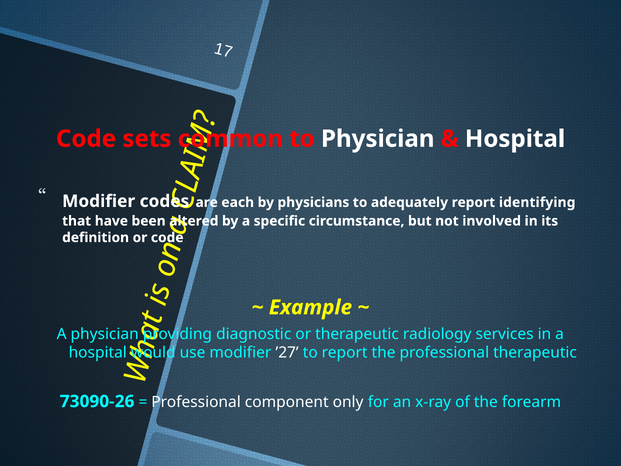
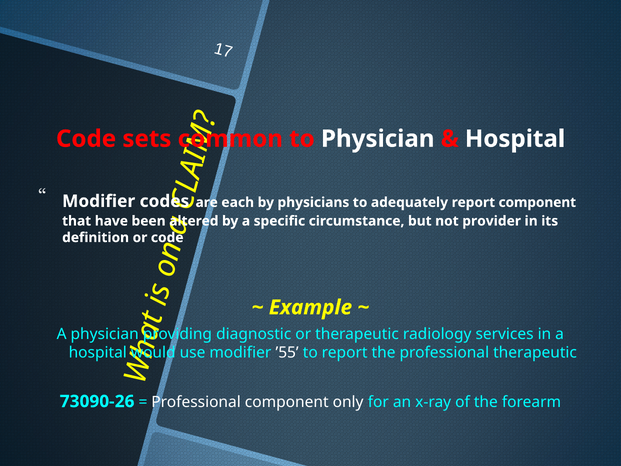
report identifying: identifying -> component (537, 202)
involved: involved -> provider (492, 221)
’27: ’27 -> ’55 (287, 352)
